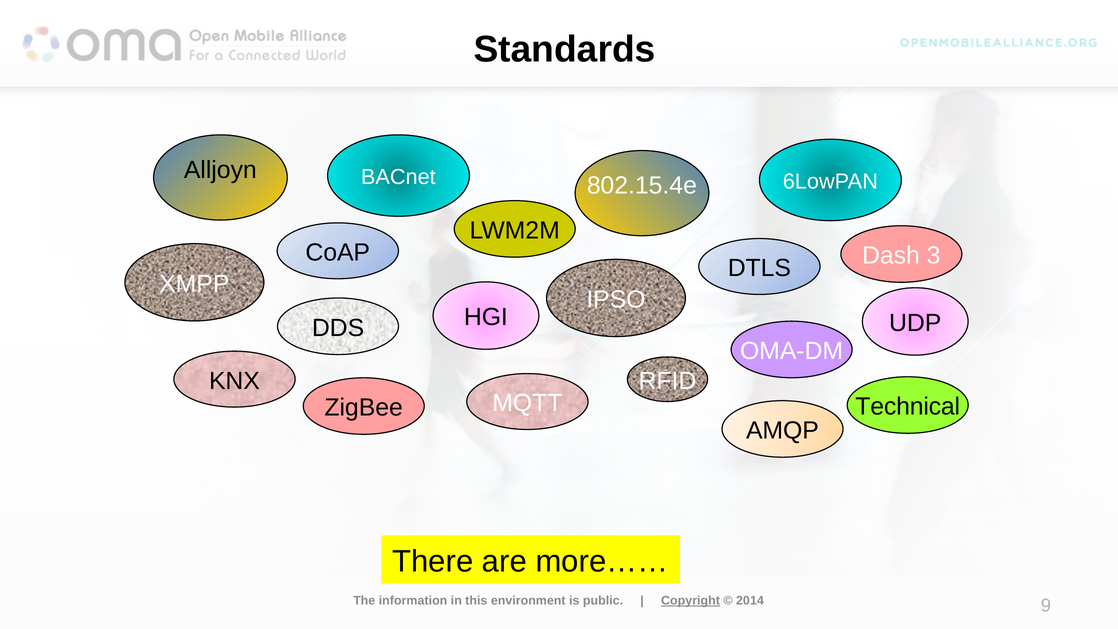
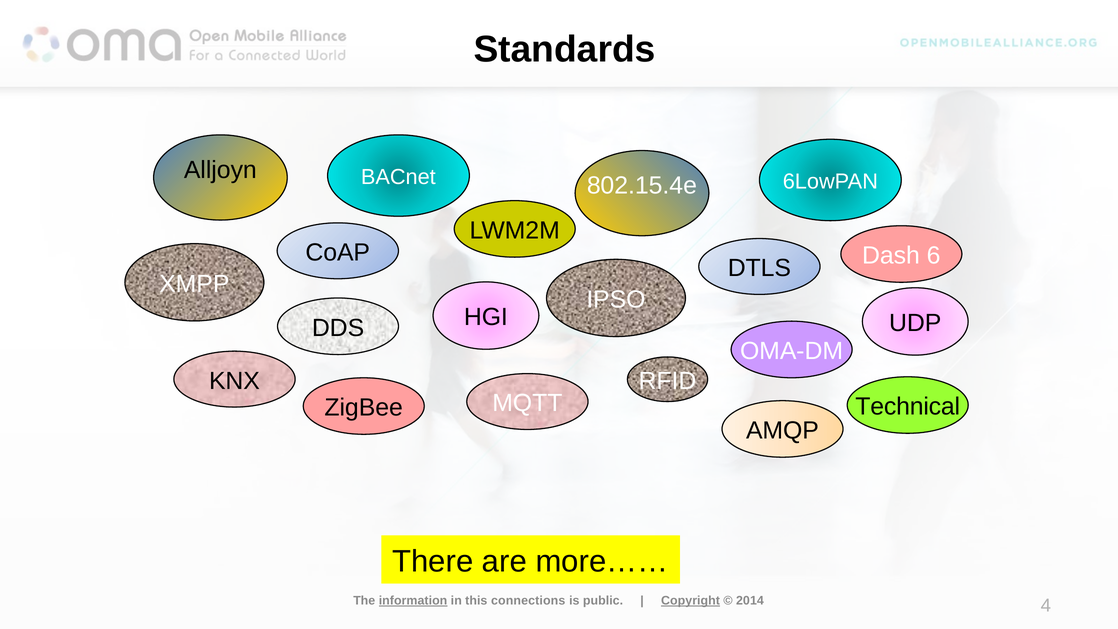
3: 3 -> 6 (934, 256)
information underline: none -> present (413, 600)
environment: environment -> connections (528, 600)
9: 9 -> 4 (1046, 606)
